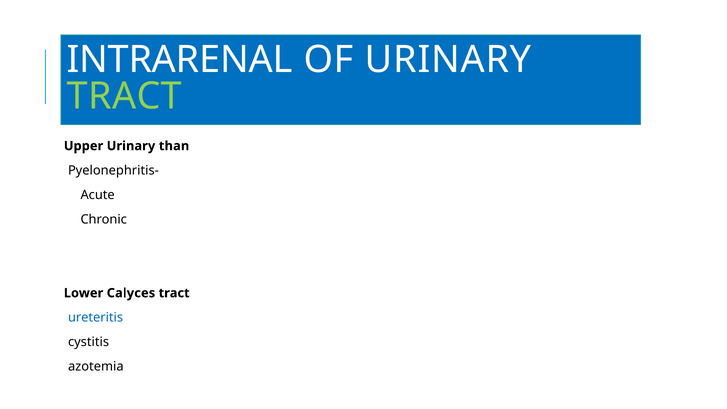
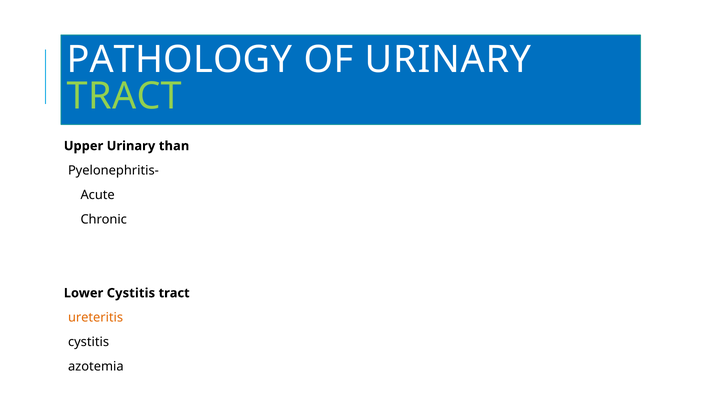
INTRARENAL: INTRARENAL -> PATHOLOGY (179, 60)
Lower Calyces: Calyces -> Cystitis (131, 293)
ureteritis colour: blue -> orange (96, 318)
